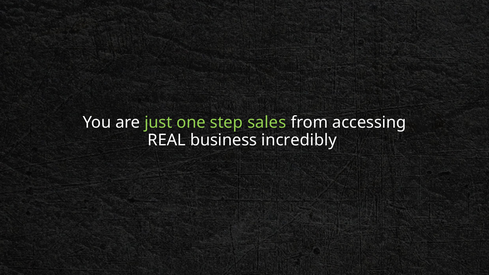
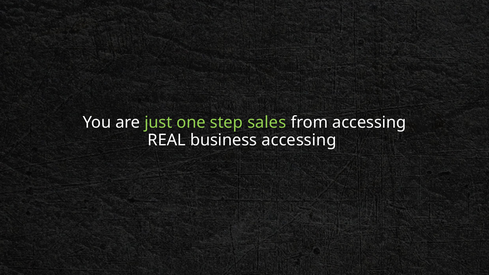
business incredibly: incredibly -> accessing (299, 140)
